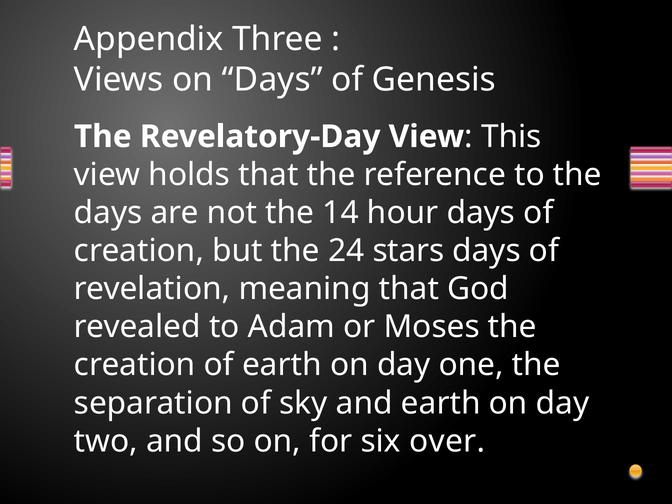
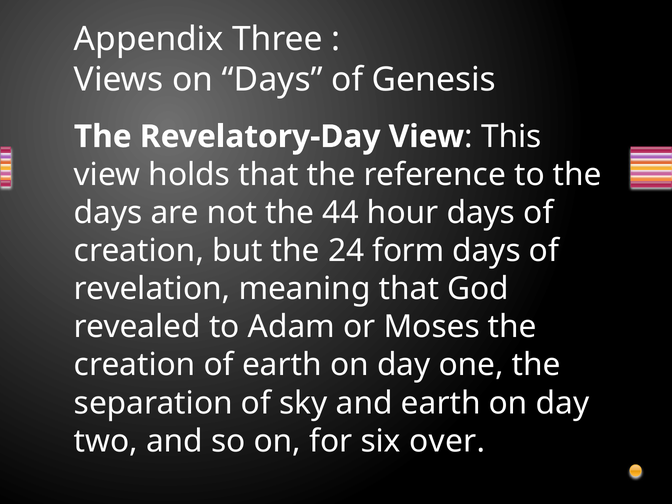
14: 14 -> 44 (341, 213)
stars: stars -> form (408, 251)
